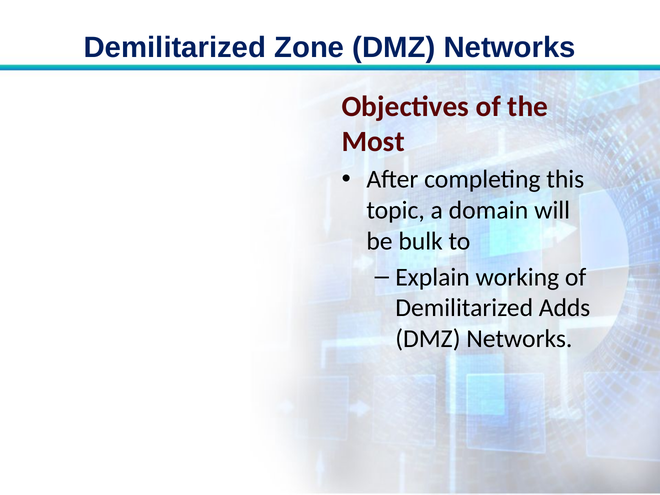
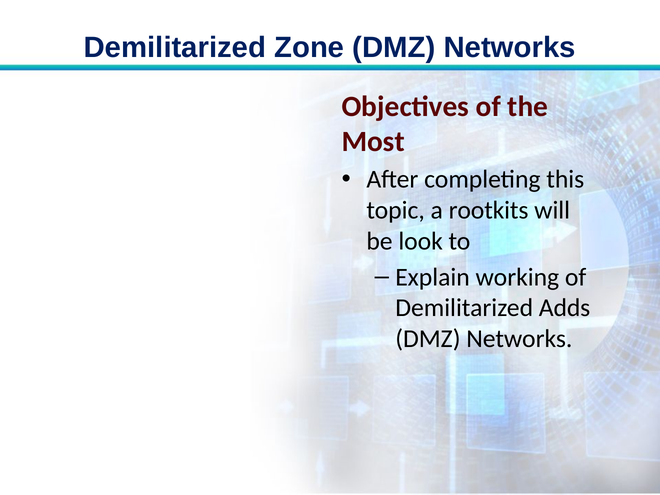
domain: domain -> rootkits (489, 210)
bulk: bulk -> look (421, 241)
